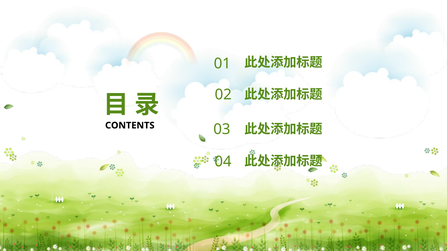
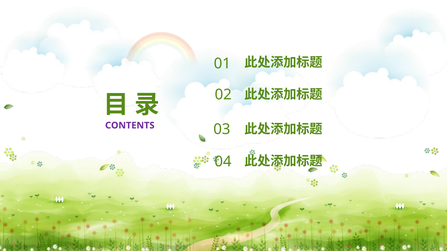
CONTENTS colour: black -> purple (130, 126)
